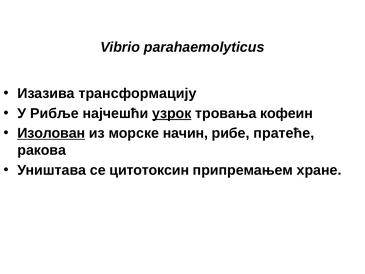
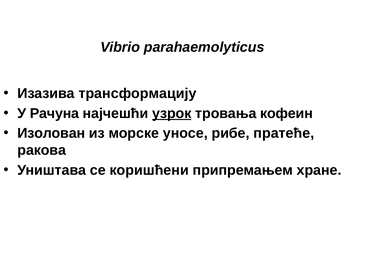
Рибље: Рибље -> Рачуна (54, 113)
Изолован underline: present -> none (51, 133)
начин: начин -> уносе (185, 133)
цитотоксин: цитотоксин -> коришћени (149, 170)
